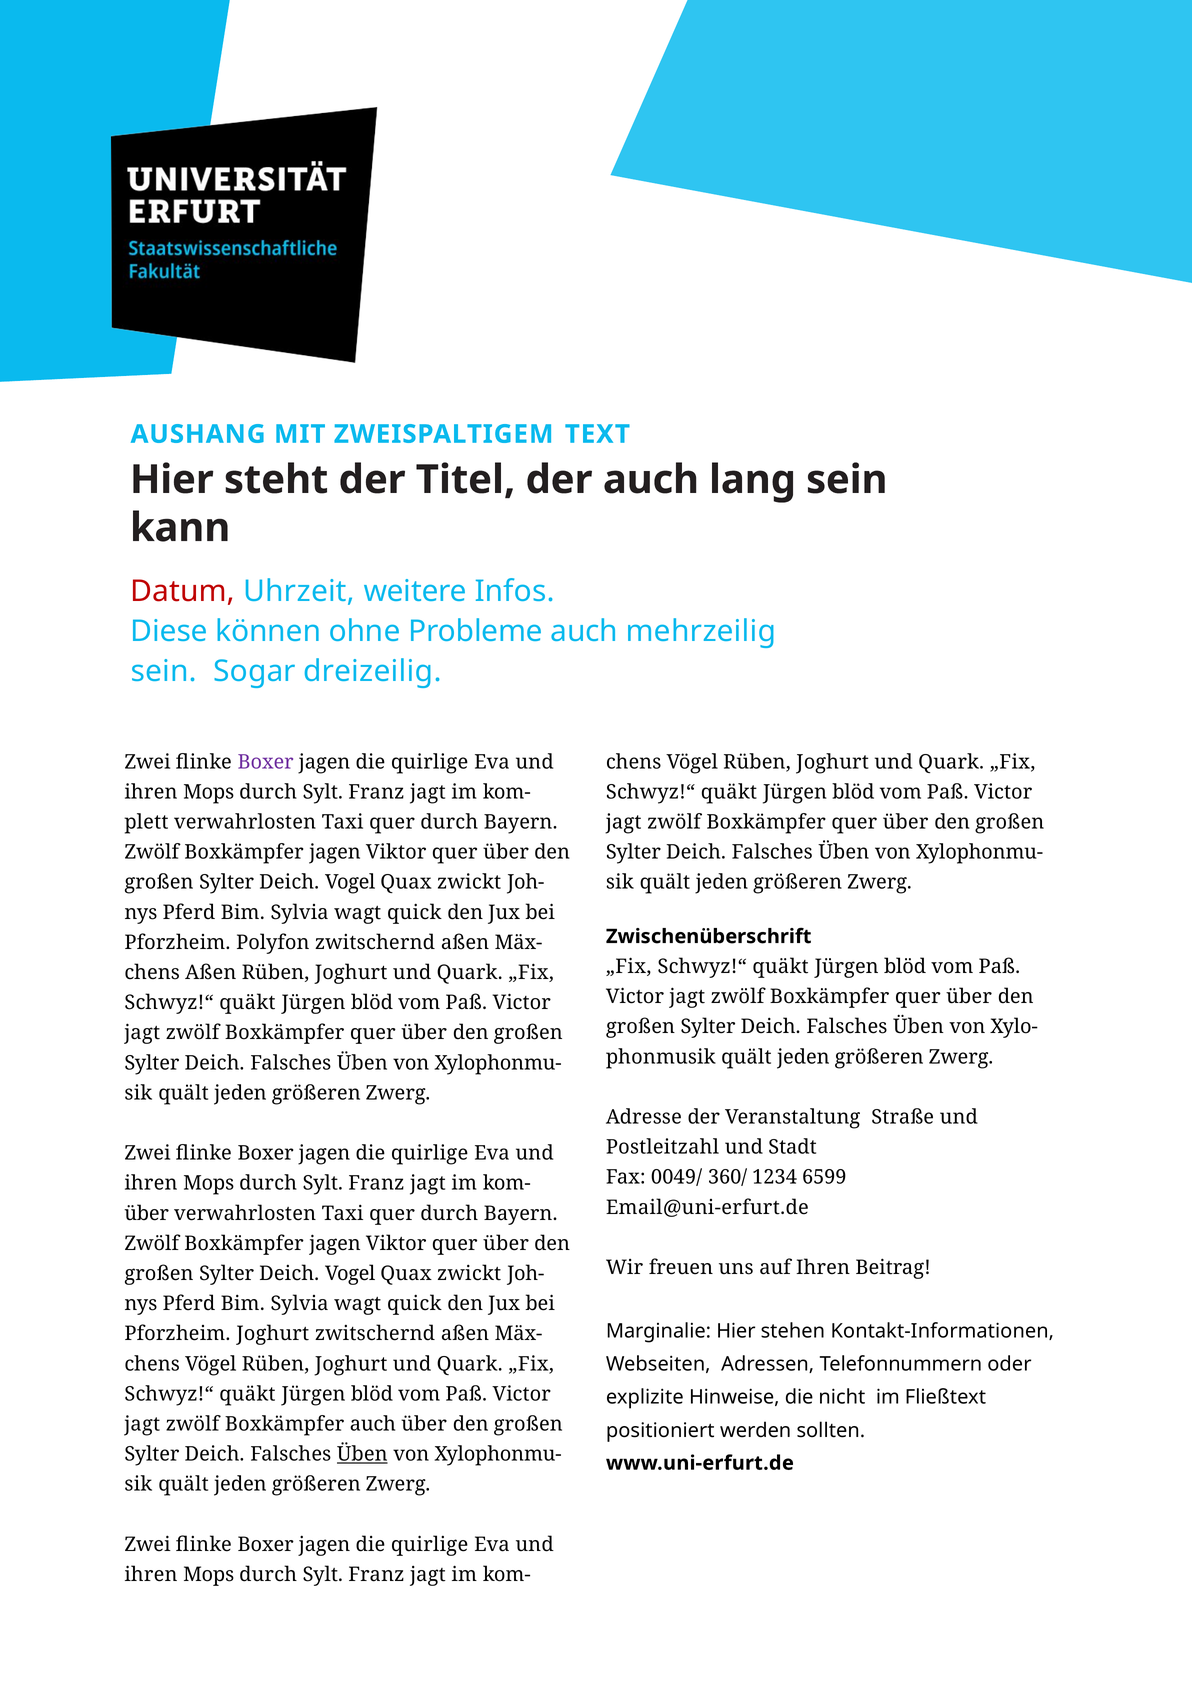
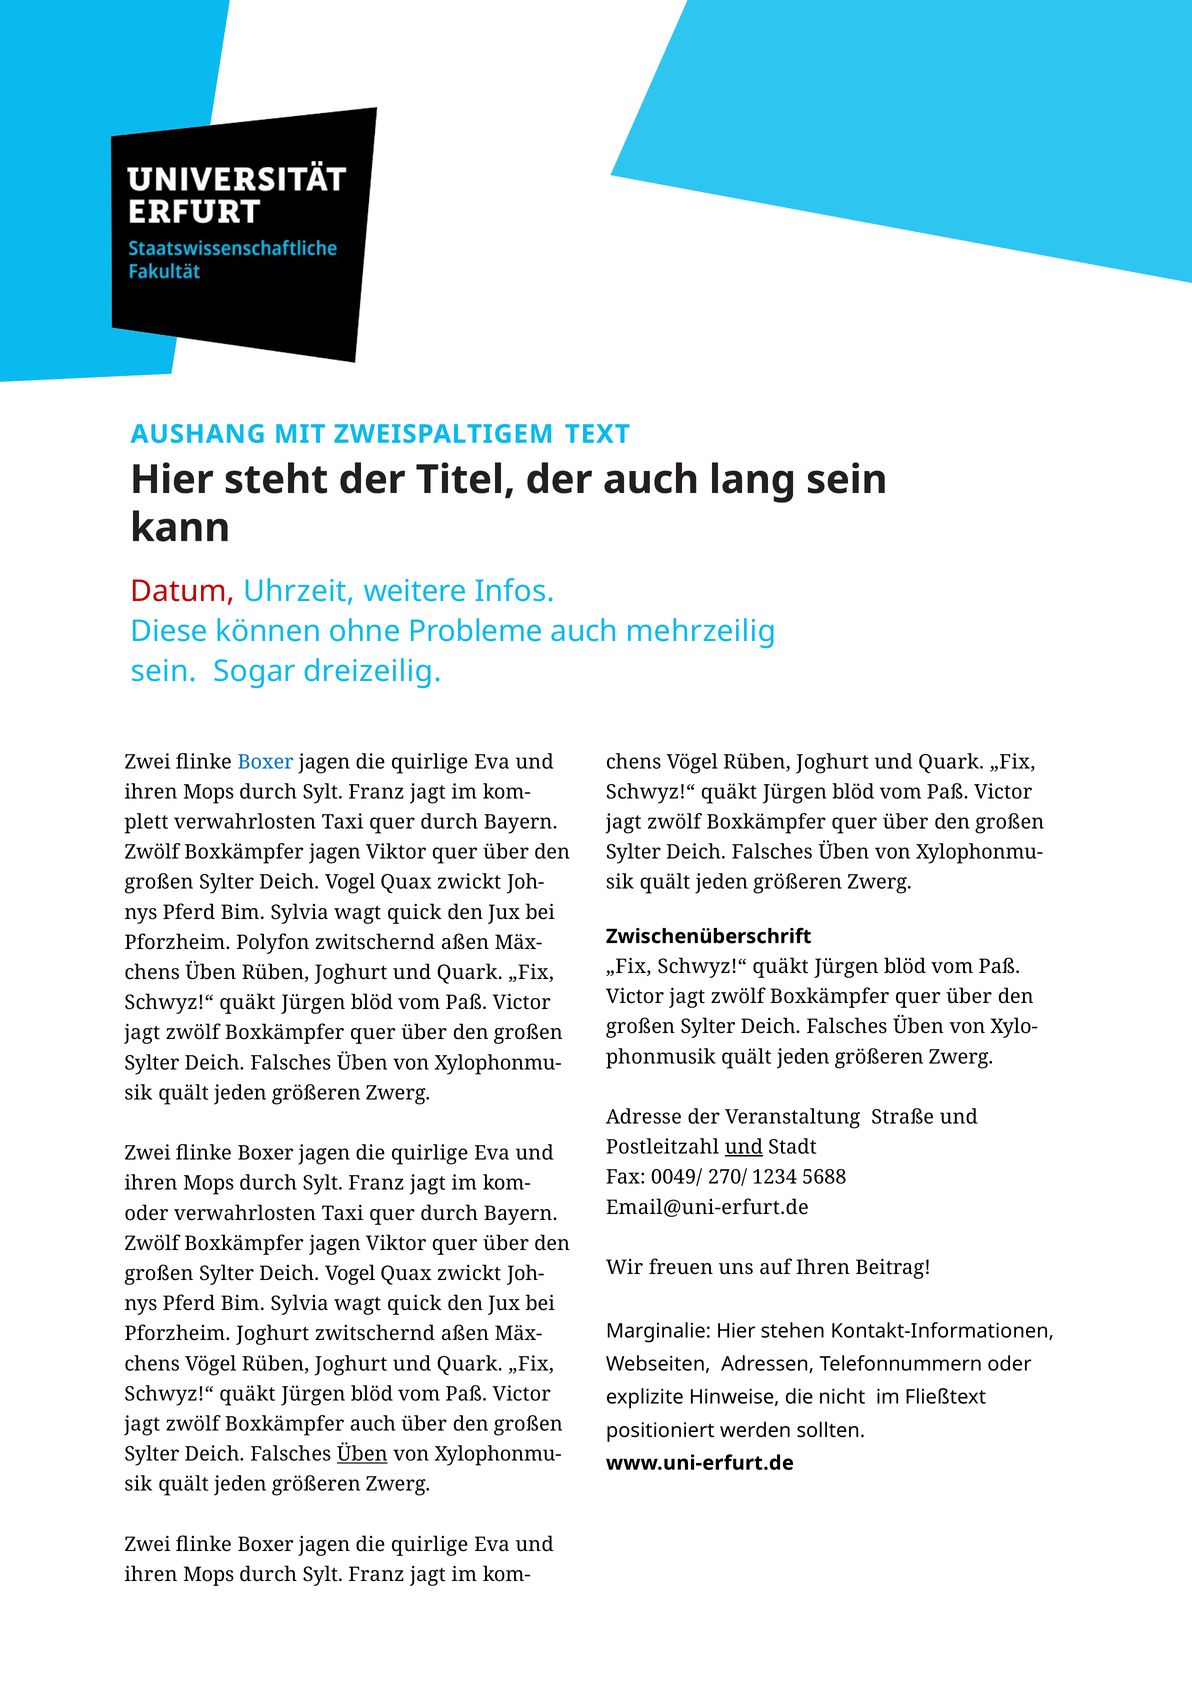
Boxer colour: purple -> blue (266, 762)
chens Aßen: Aßen -> Üben (211, 973)
und underline: none -> present (744, 1147)
360/: 360/ -> 270/ (727, 1177)
6599: 6599 -> 5688 (824, 1177)
über: über -> oder (146, 1213)
